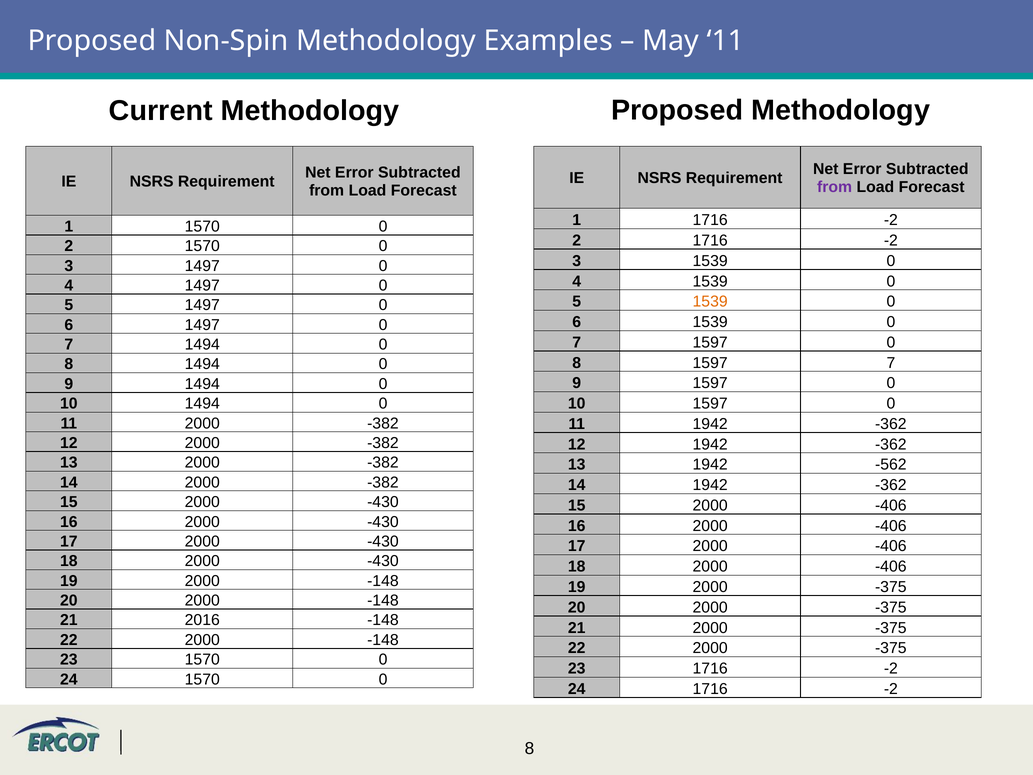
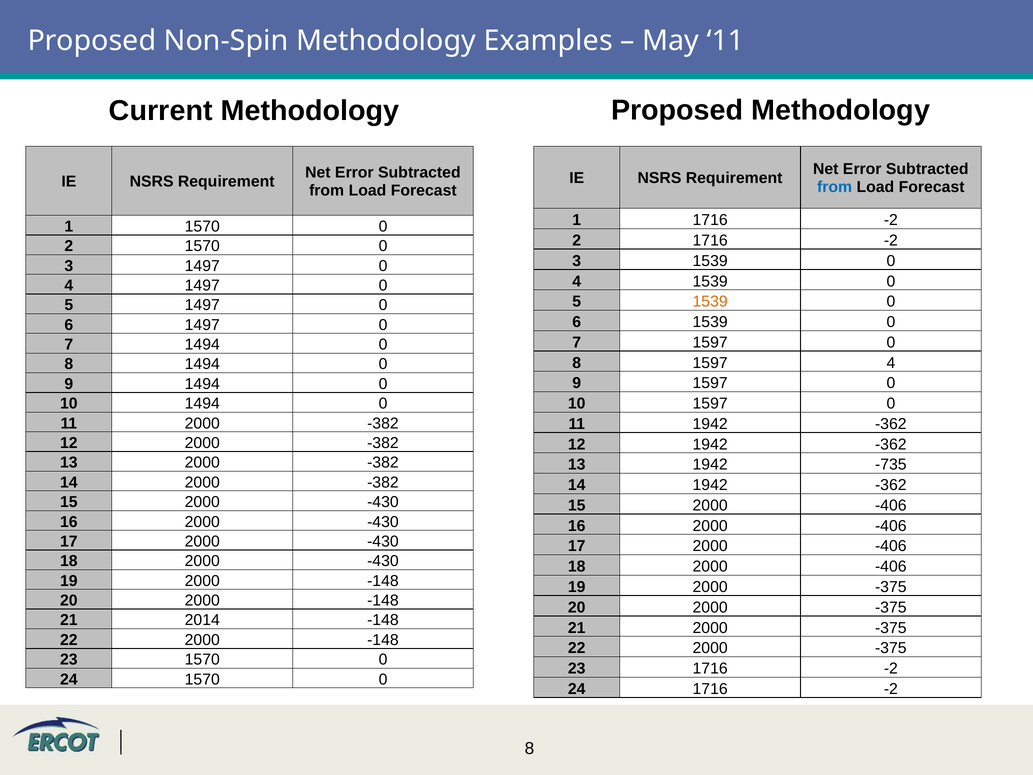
from colour: purple -> blue (835, 187)
1597 7: 7 -> 4 (891, 363)
-562: -562 -> -735 (891, 465)
2016: 2016 -> 2014 (202, 620)
